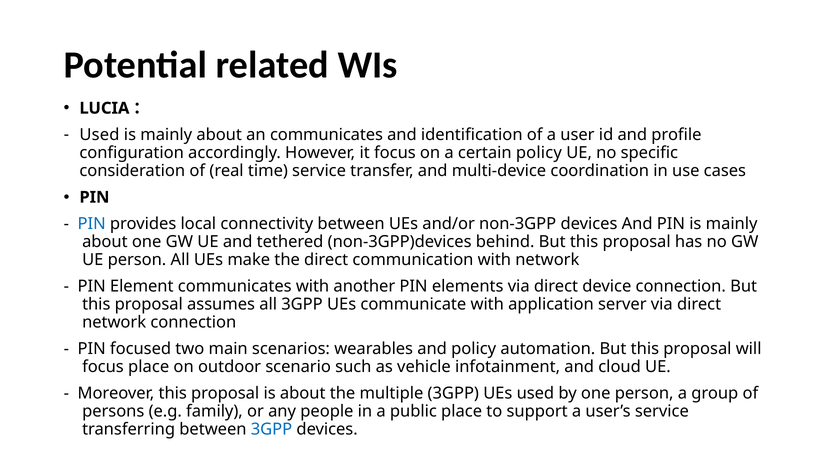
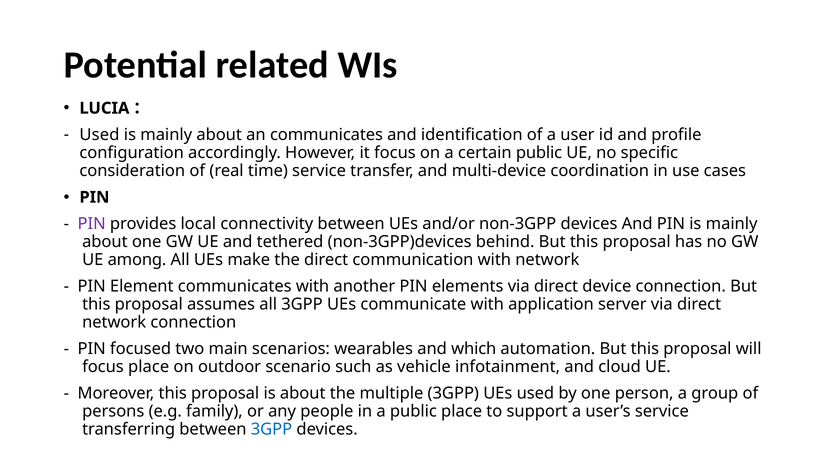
certain policy: policy -> public (539, 153)
PIN colour: blue -> purple (92, 224)
UE person: person -> among (137, 259)
and policy: policy -> which (474, 348)
